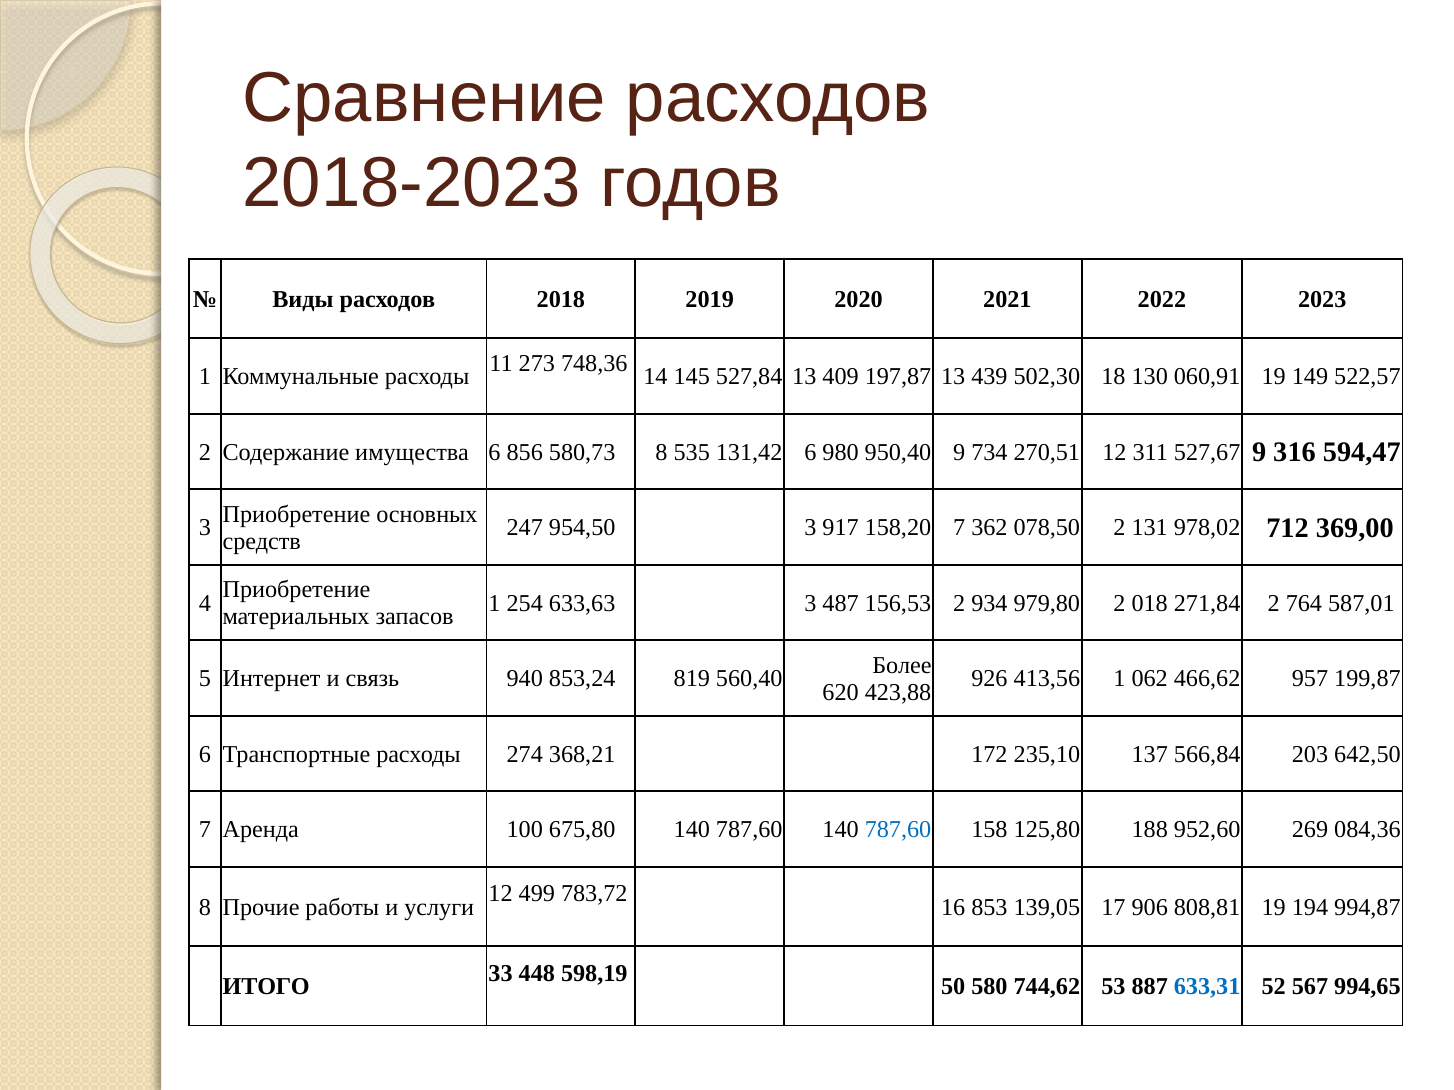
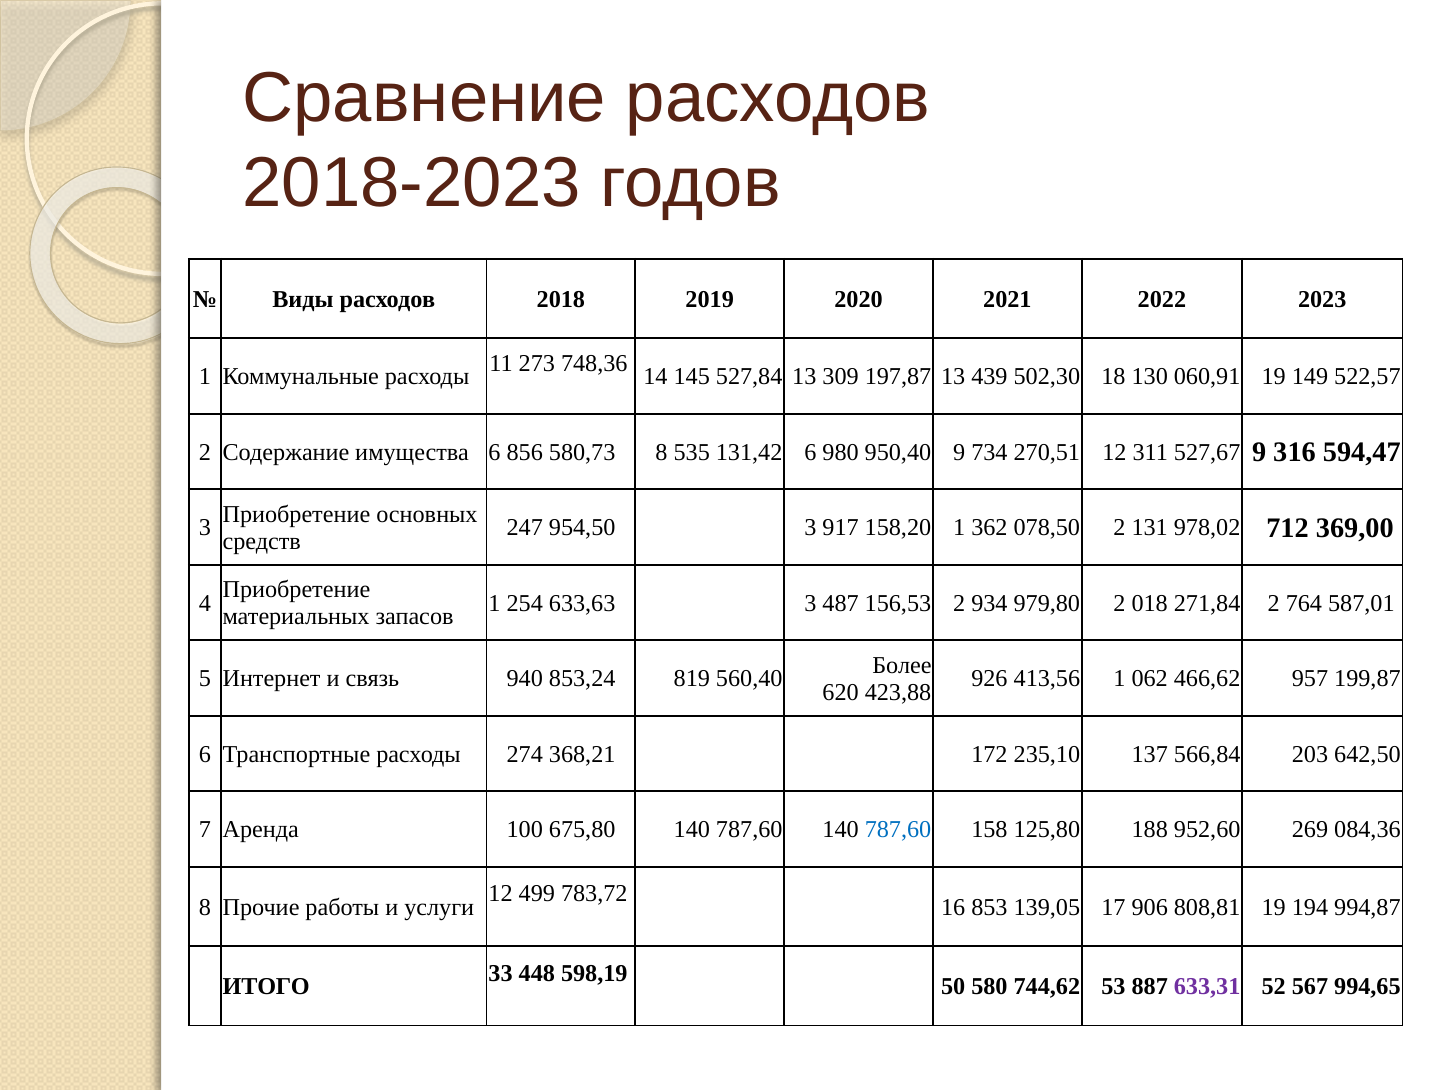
409: 409 -> 309 (841, 377)
158,20 7: 7 -> 1 (959, 528)
633,31 colour: blue -> purple (1207, 987)
